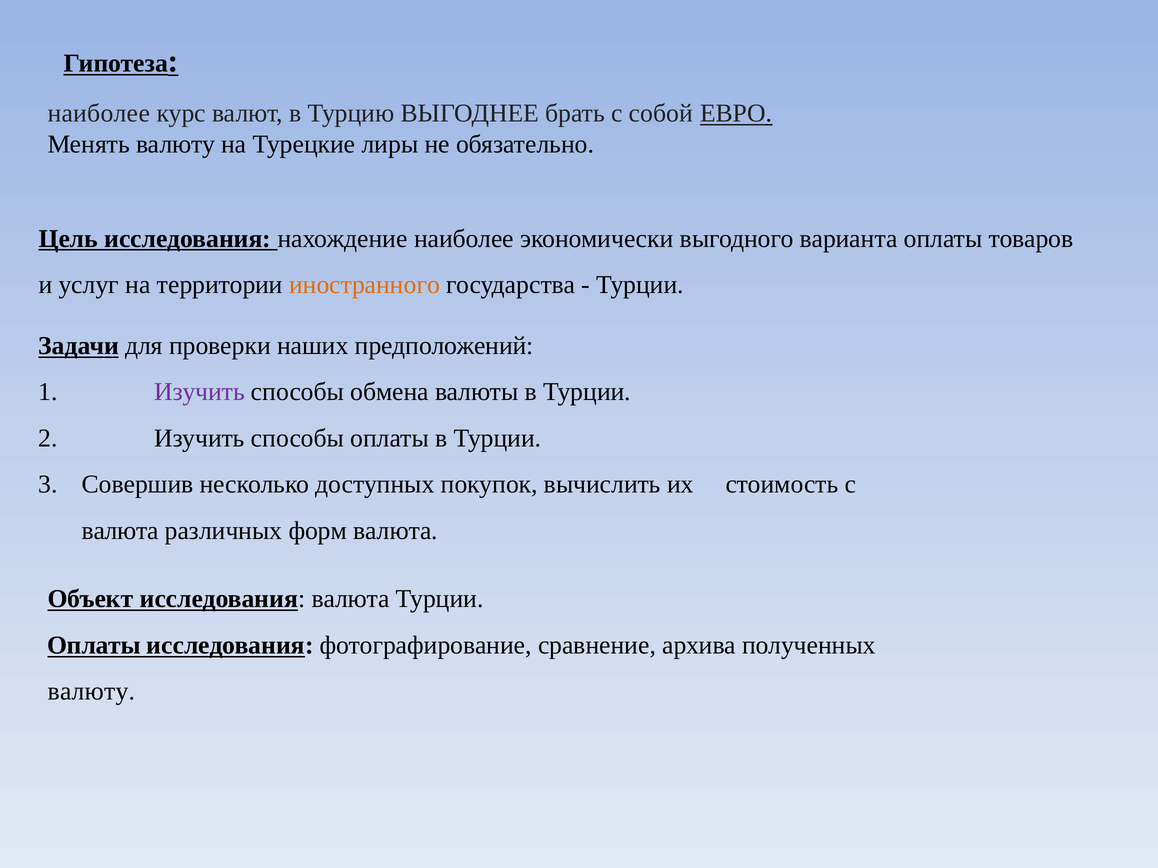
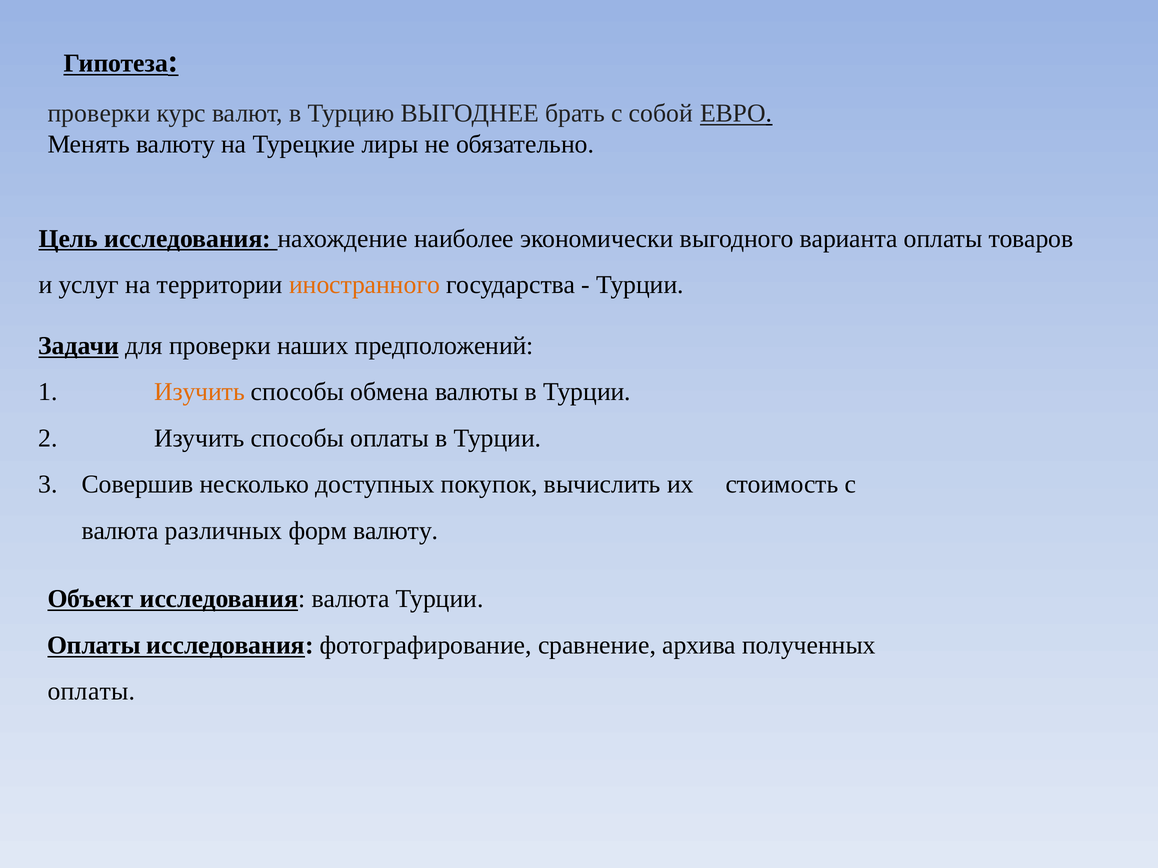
наиболее: наиболее -> проверки (99, 113)
Изучить colour: purple -> orange (200, 392)
форм валюта: валюта -> валюту (396, 531)
валюту: валюту -> оплаты (91, 692)
